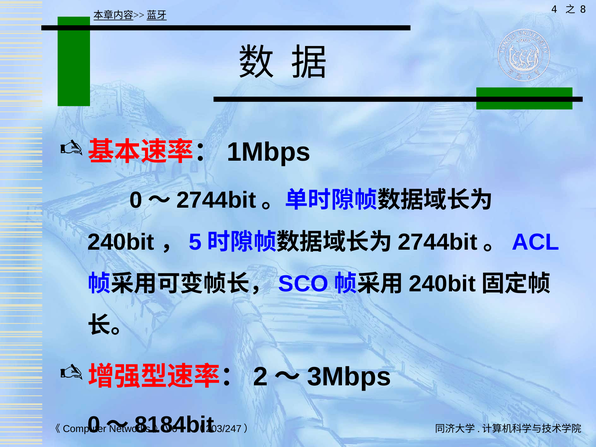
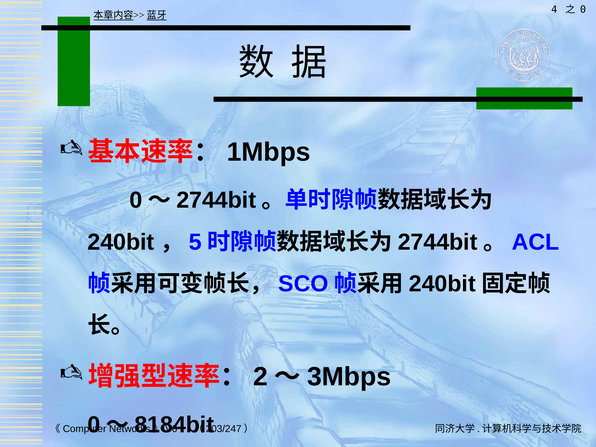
8: 8 -> 0 (583, 10)
